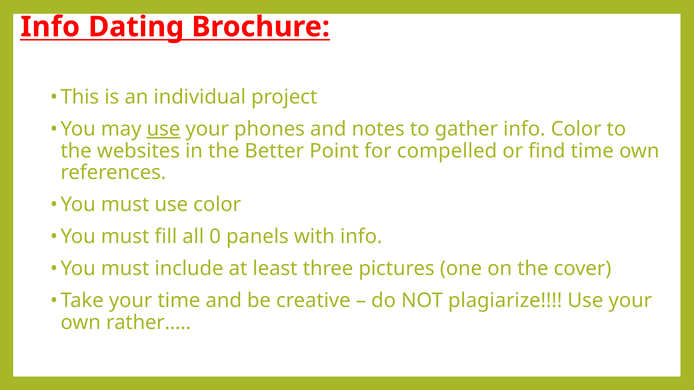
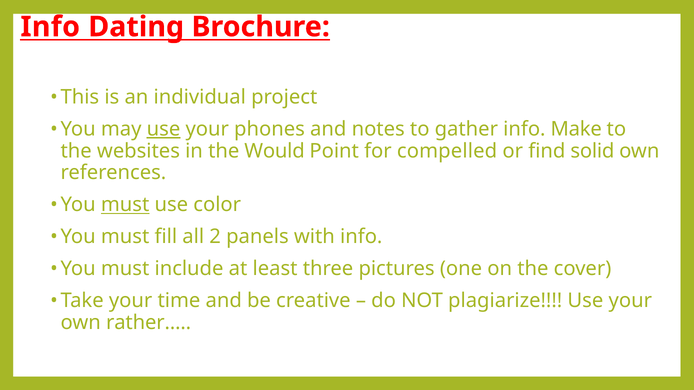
info Color: Color -> Make (576, 129)
Better: Better -> Would (274, 151)
find time: time -> solid (592, 151)
must underline: none -> present (125, 205)
0: 0 -> 2 (215, 237)
